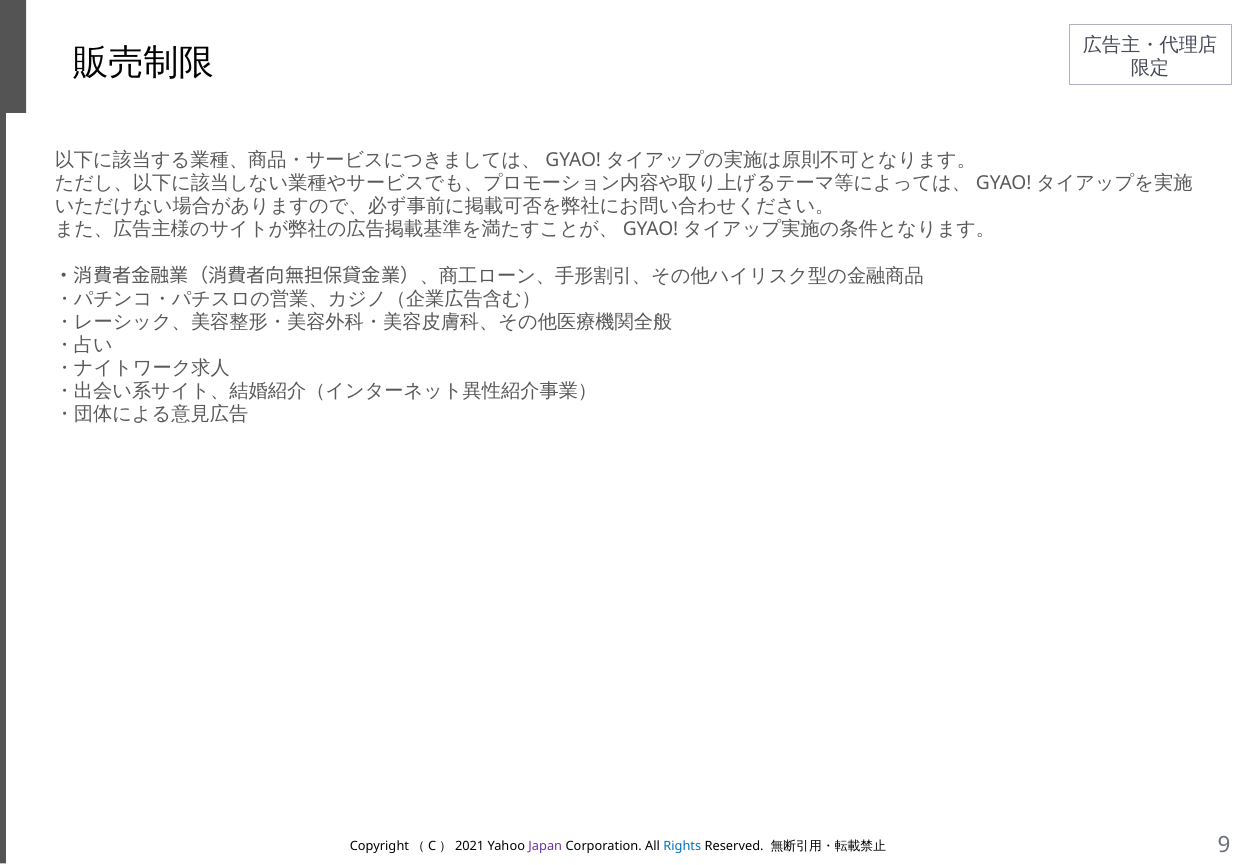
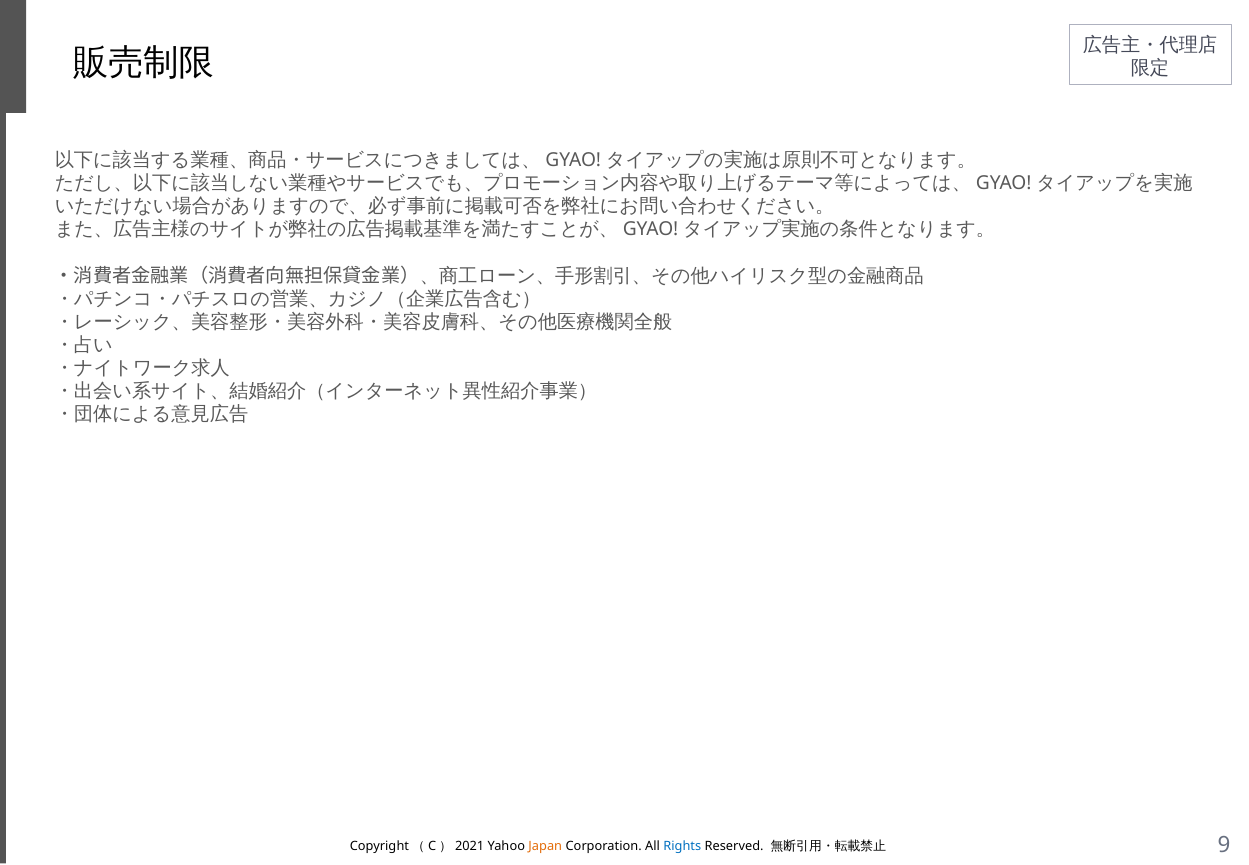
Japan colour: purple -> orange (545, 846)
